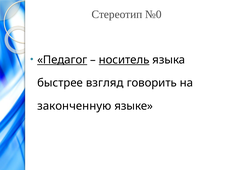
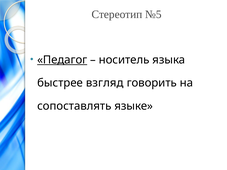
№0: №0 -> №5 (153, 14)
носитель underline: present -> none (124, 60)
законченную: законченную -> сопоставлять (74, 106)
